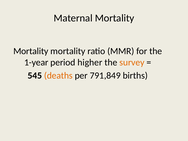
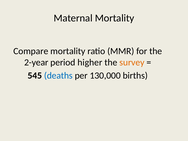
Mortality: Mortality -> Compare (31, 51)
1-year: 1-year -> 2-year (36, 62)
deaths colour: orange -> blue (58, 76)
791,849: 791,849 -> 130,000 (105, 76)
